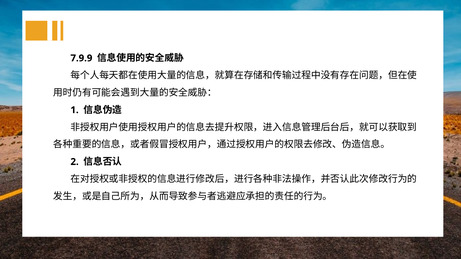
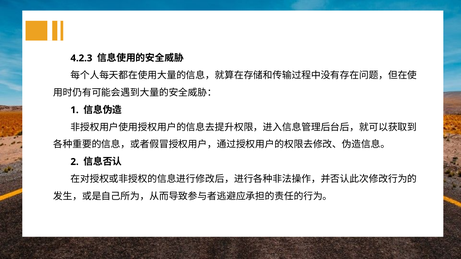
7.9.9: 7.9.9 -> 4.2.3 (81, 58)
